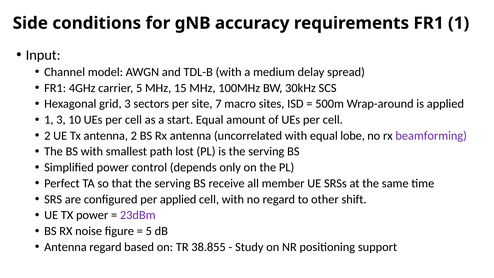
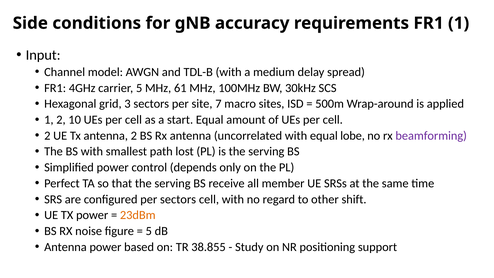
15: 15 -> 61 (180, 88)
1 3: 3 -> 2 (61, 120)
per applied: applied -> sectors (178, 199)
23dBm colour: purple -> orange (138, 215)
Antenna regard: regard -> power (105, 247)
